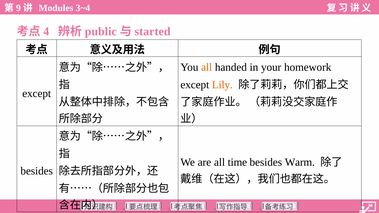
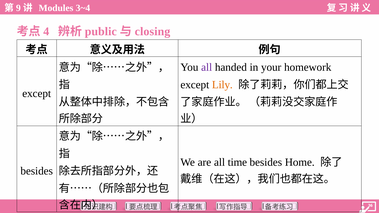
started: started -> closing (153, 31)
all colour: orange -> purple (207, 67)
Warm: Warm -> Home (300, 162)
